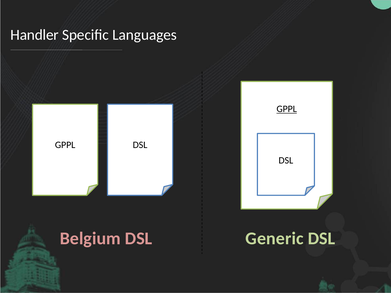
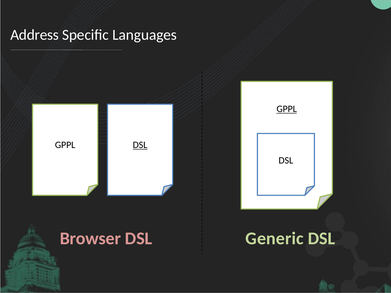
Handler: Handler -> Address (35, 35)
DSL underline: none -> present (140, 145)
Belgium: Belgium -> Browser (90, 239)
